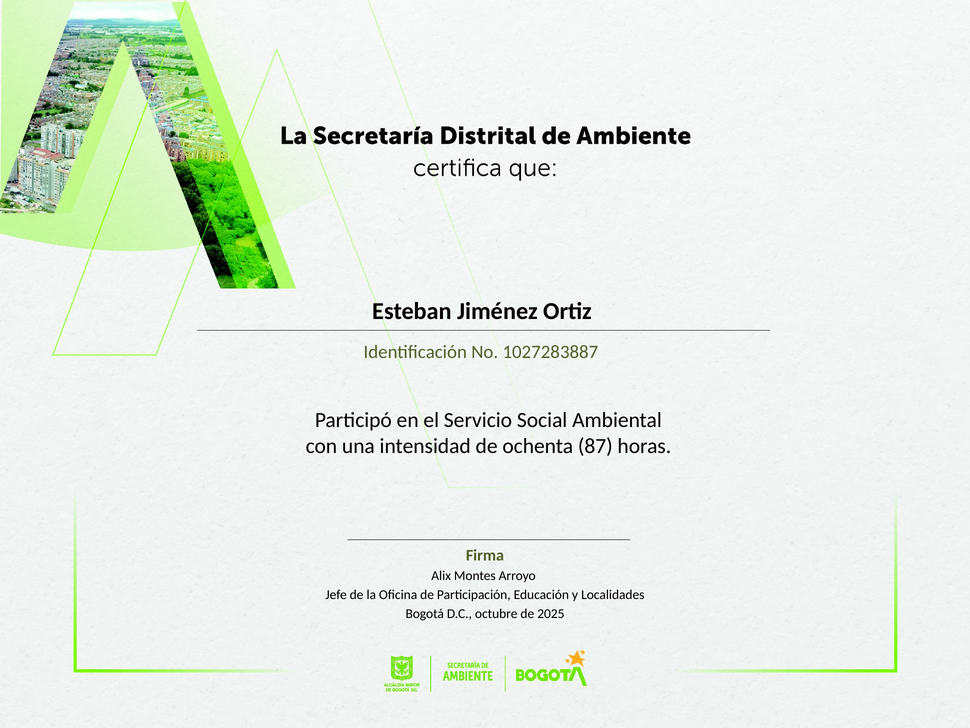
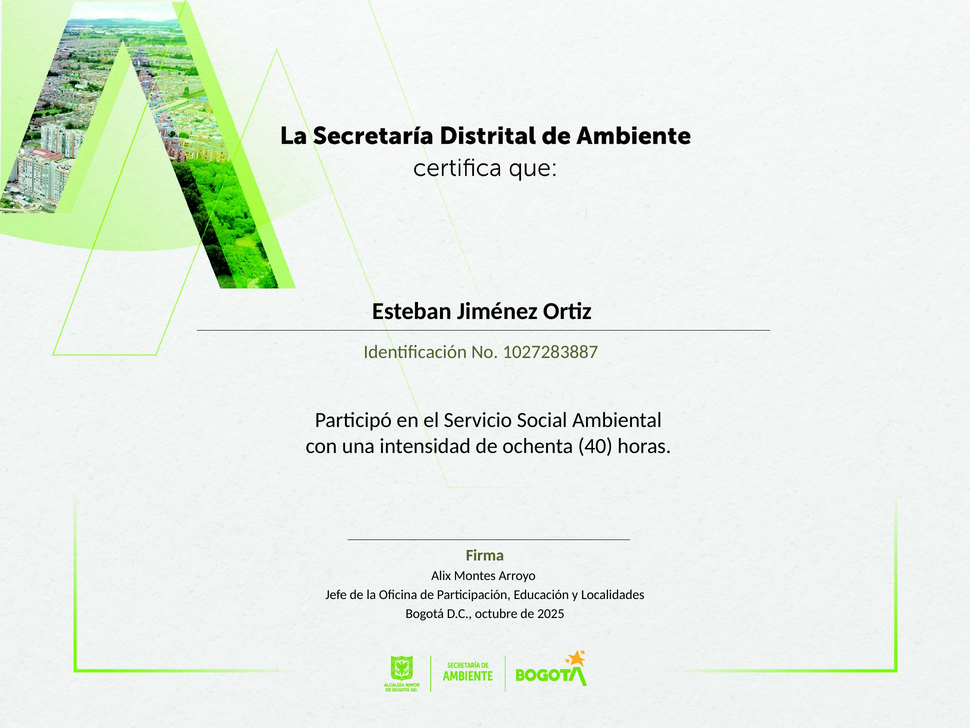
87: 87 -> 40 (595, 446)
